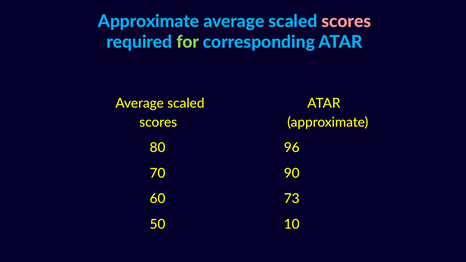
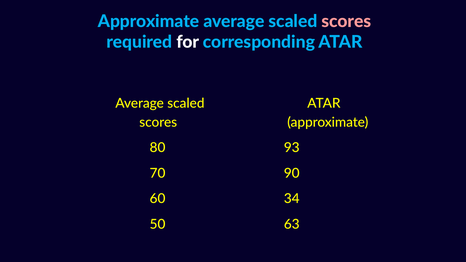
for colour: light green -> white (188, 42)
96: 96 -> 93 (292, 148)
73: 73 -> 34 (292, 199)
10: 10 -> 63 (292, 224)
